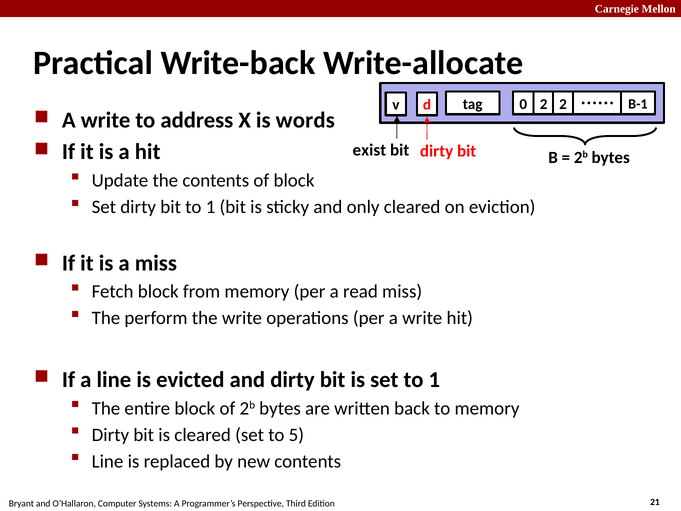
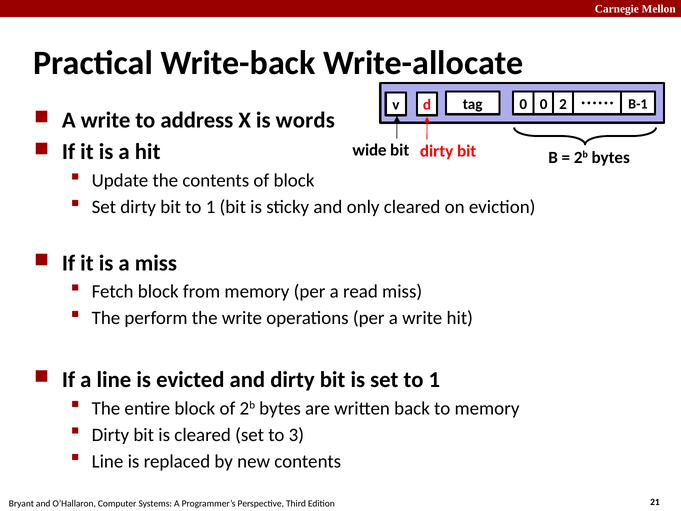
0 2: 2 -> 0 (544, 104)
exist: exist -> wide (370, 150)
5: 5 -> 3 (296, 435)
